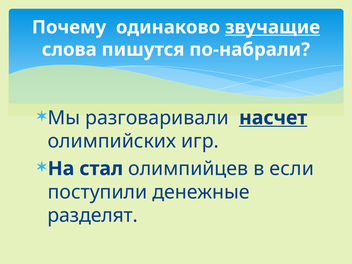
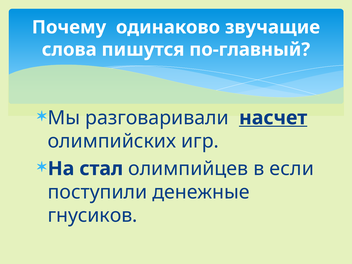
звучащие underline: present -> none (273, 27)
по-набрали: по-набрали -> по-главный (250, 50)
разделят: разделят -> гнусиков (93, 216)
